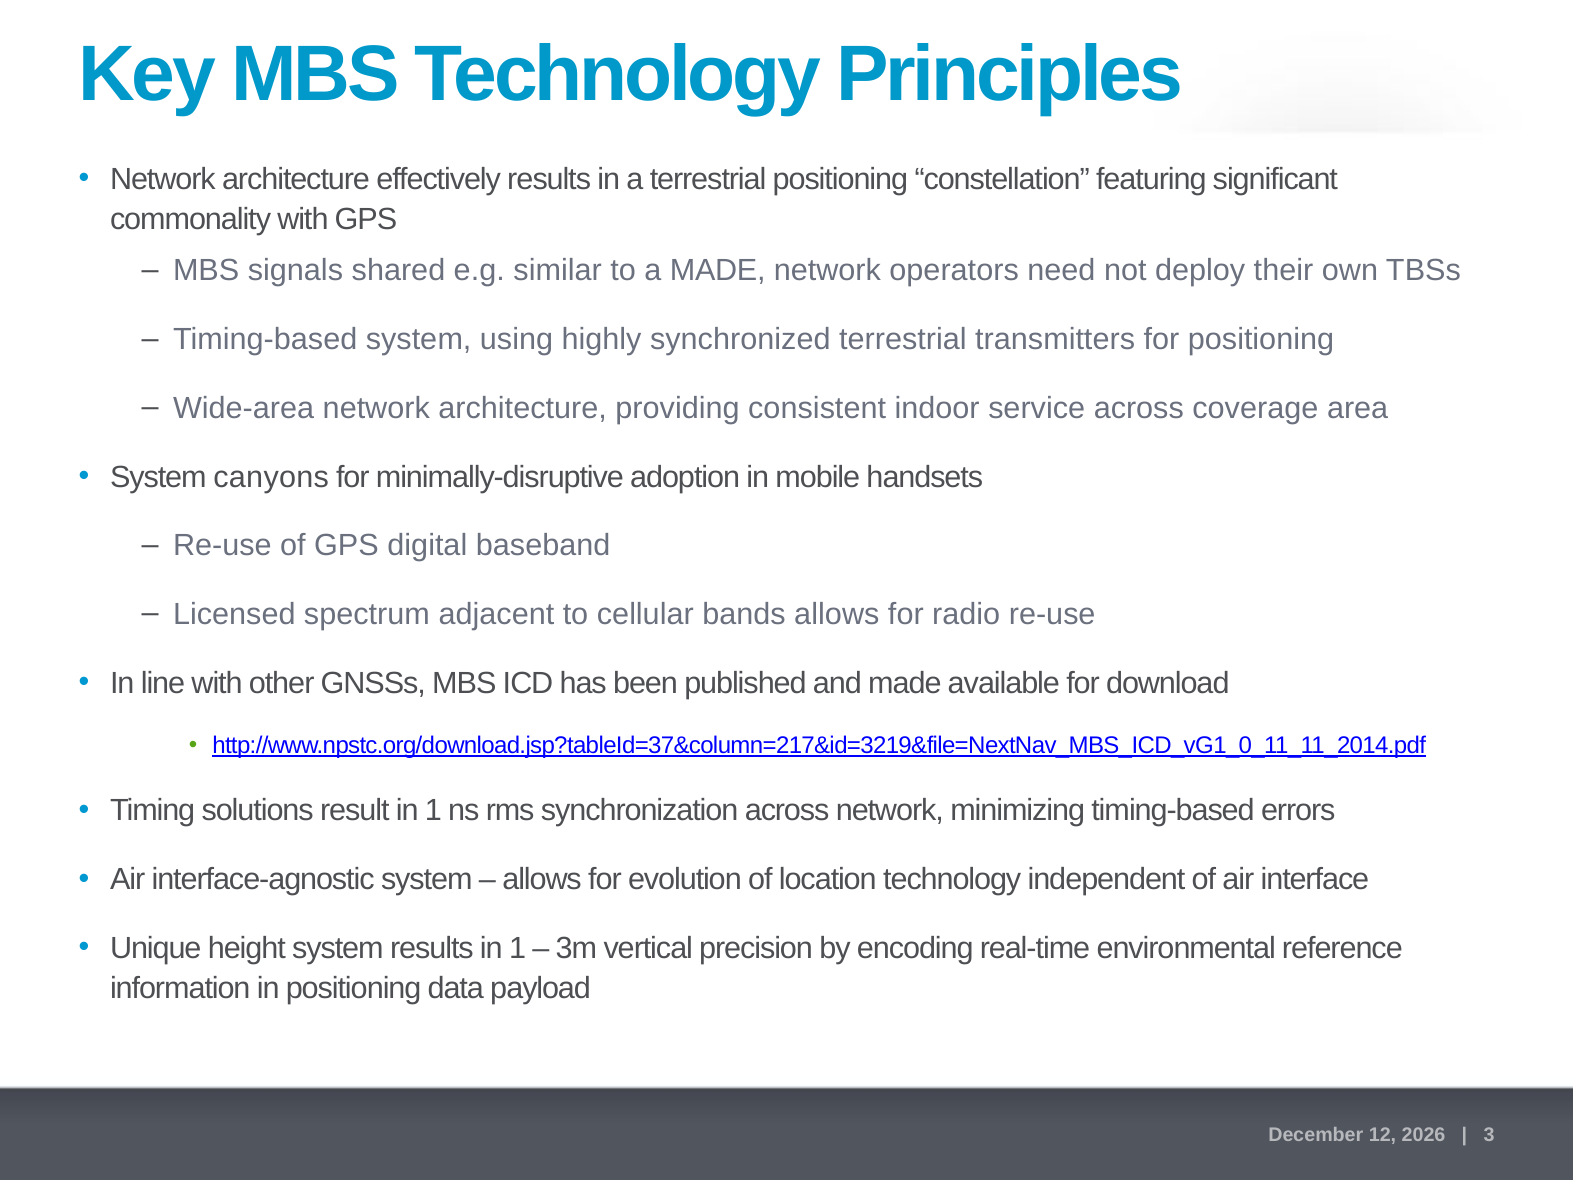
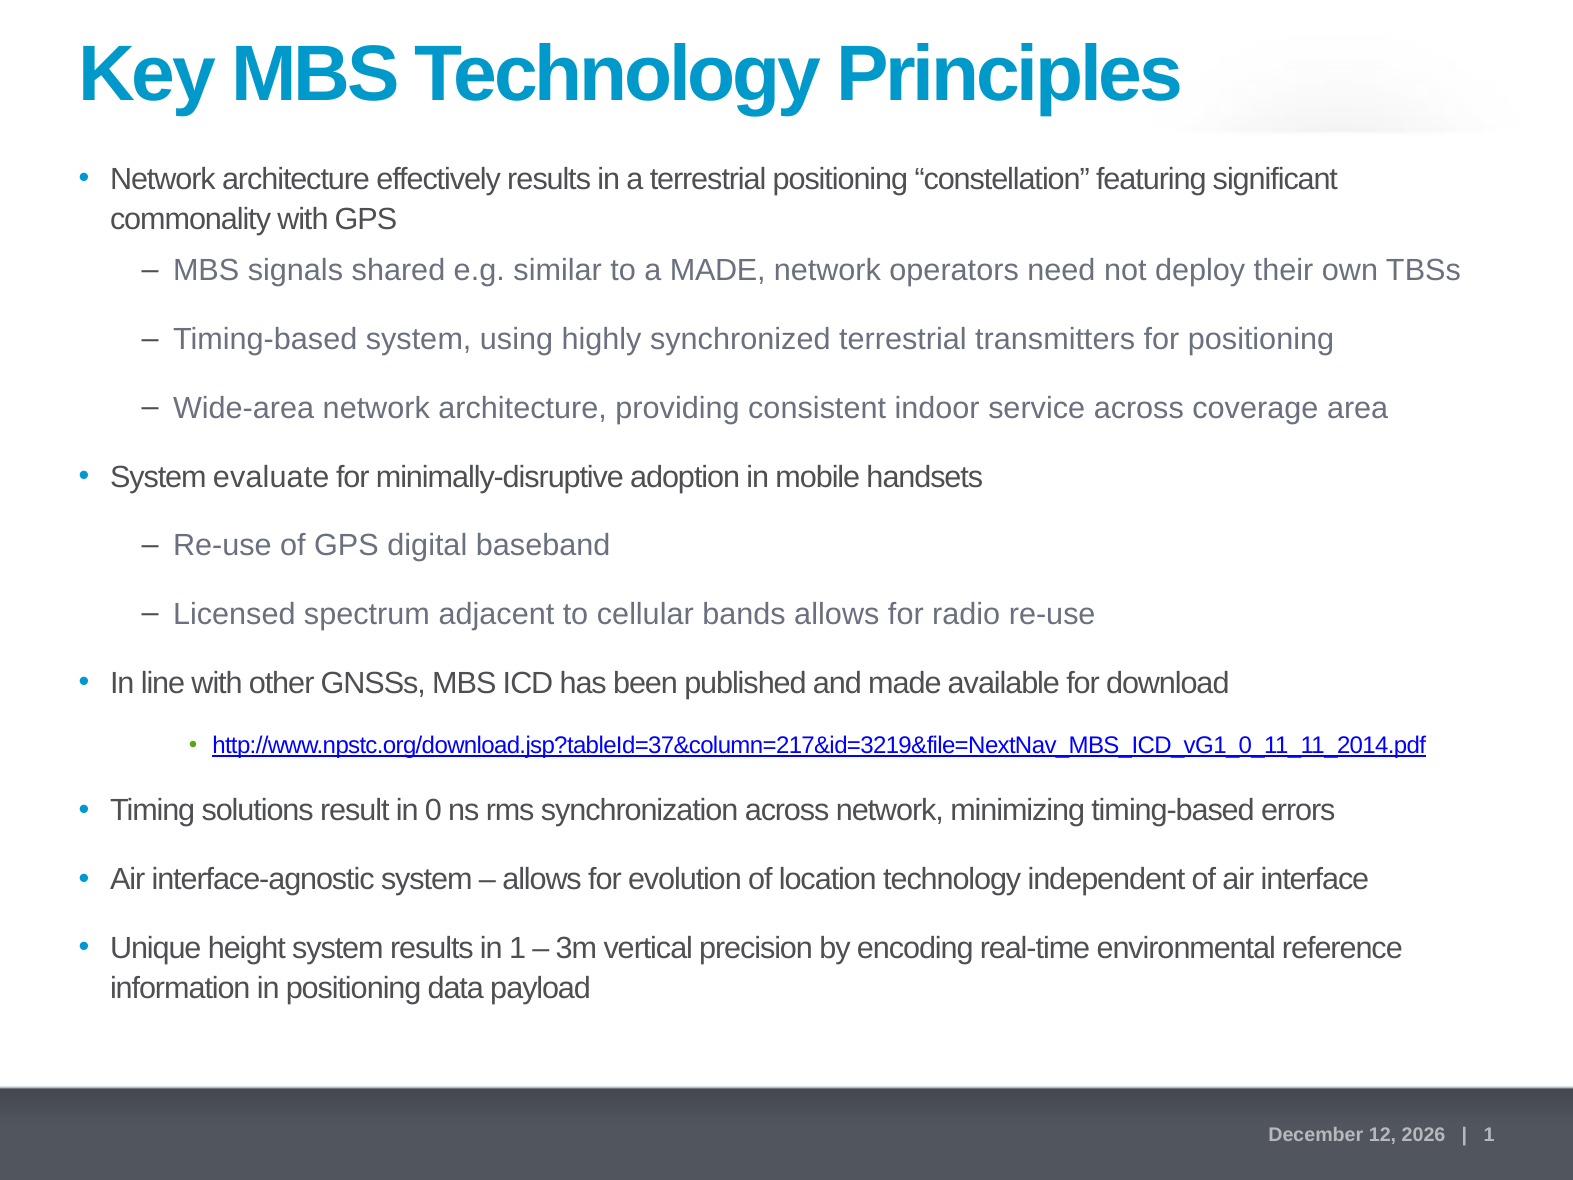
canyons: canyons -> evaluate (271, 477)
result in 1: 1 -> 0 (433, 811)
3: 3 -> 1 (1489, 1135)
